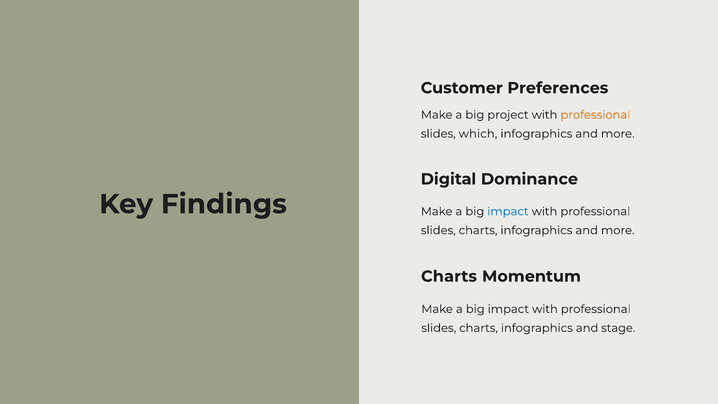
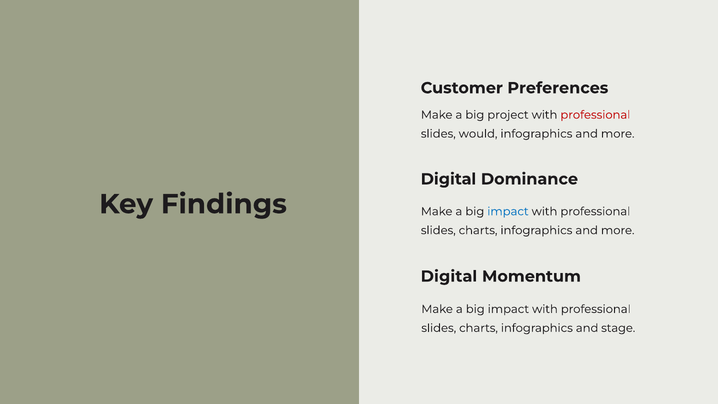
professional colour: orange -> red (595, 115)
which: which -> would (478, 134)
Charts: Charts -> Digital (449, 276)
